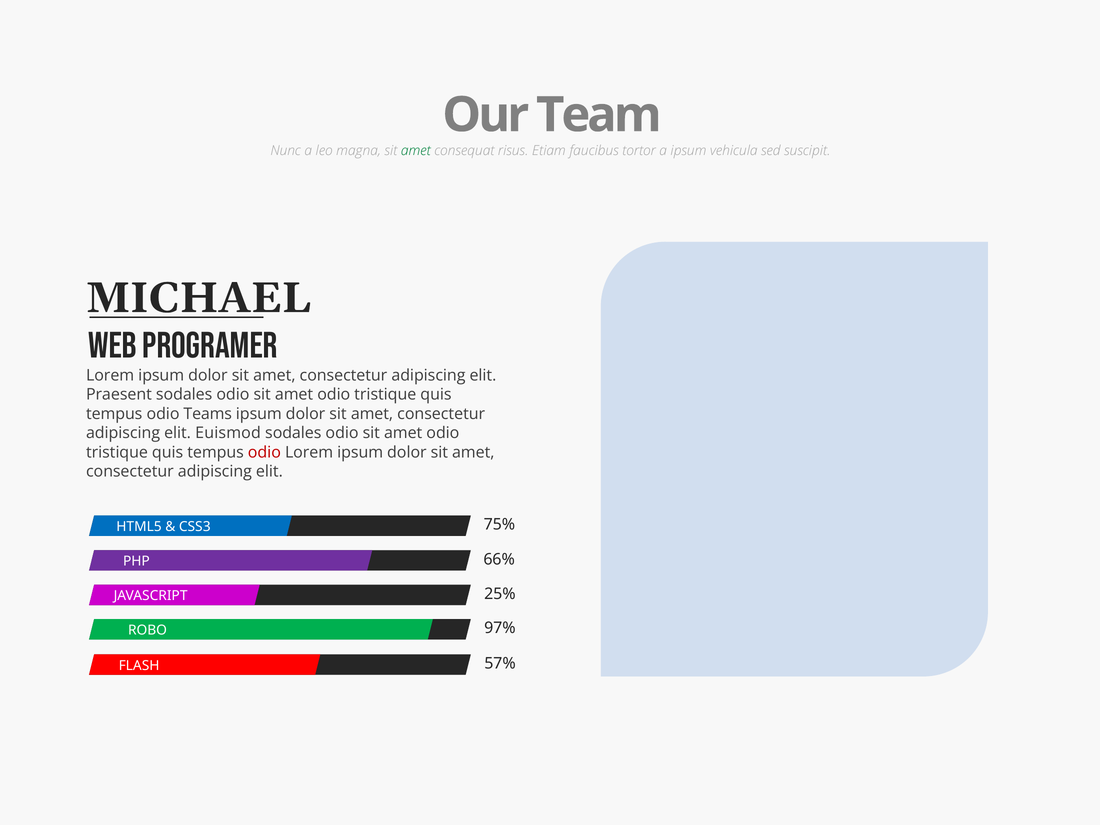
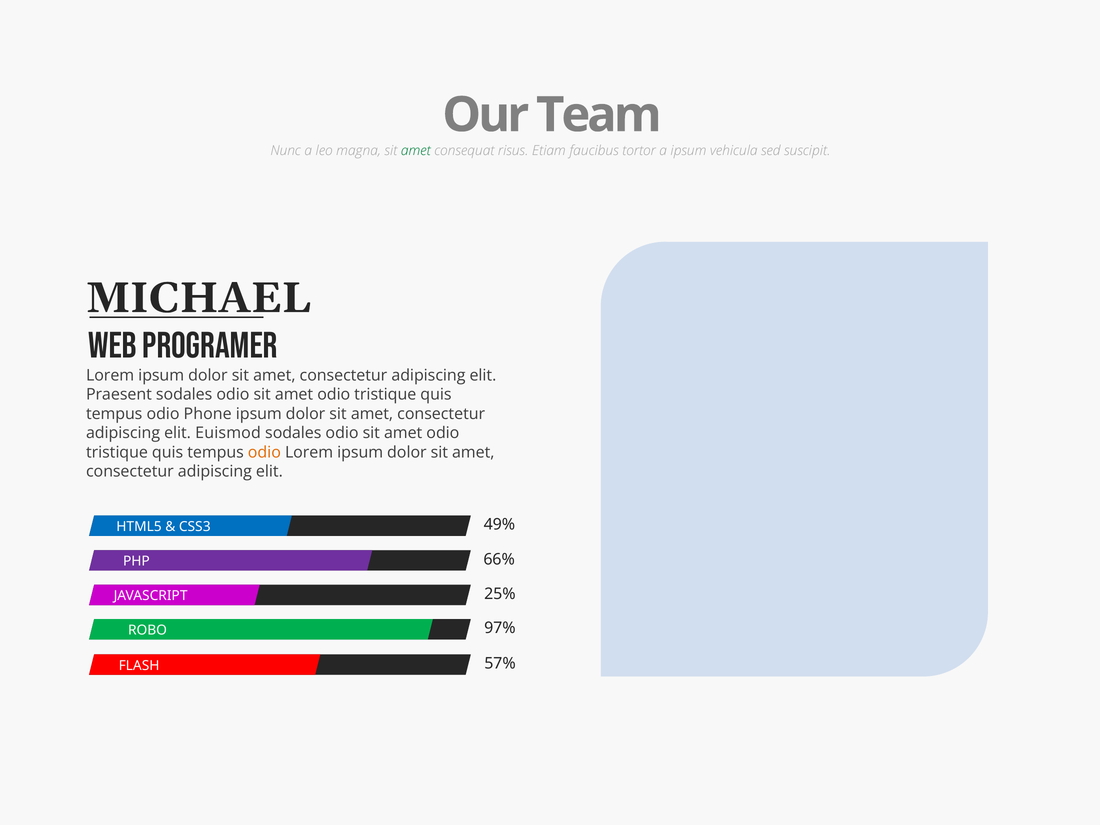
Teams: Teams -> Phone (208, 414)
odio colour: red -> orange (264, 452)
75%: 75% -> 49% (499, 525)
